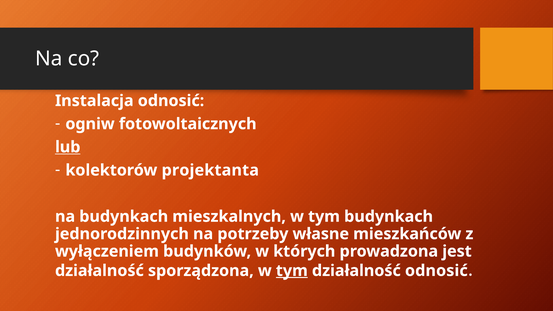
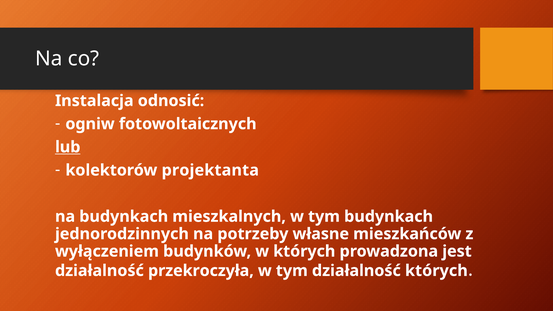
sporządzona: sporządzona -> przekroczyła (201, 271)
tym underline: present -> none (292, 271)
działalność odnosić: odnosić -> których (436, 271)
